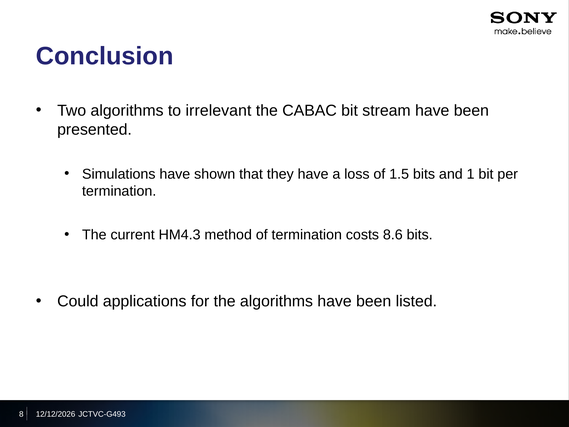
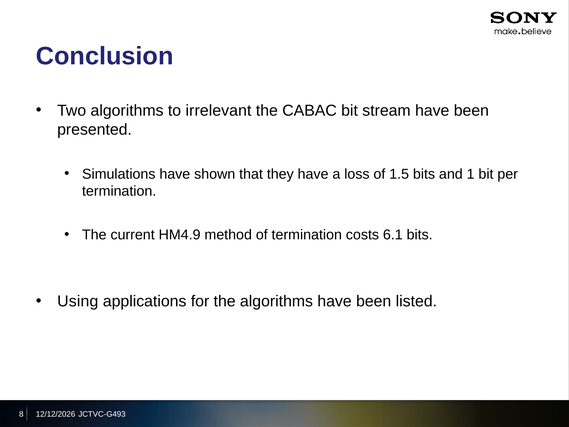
HM4.3: HM4.3 -> HM4.9 (180, 235)
8.6: 8.6 -> 6.1 (393, 235)
Could: Could -> Using (78, 301)
